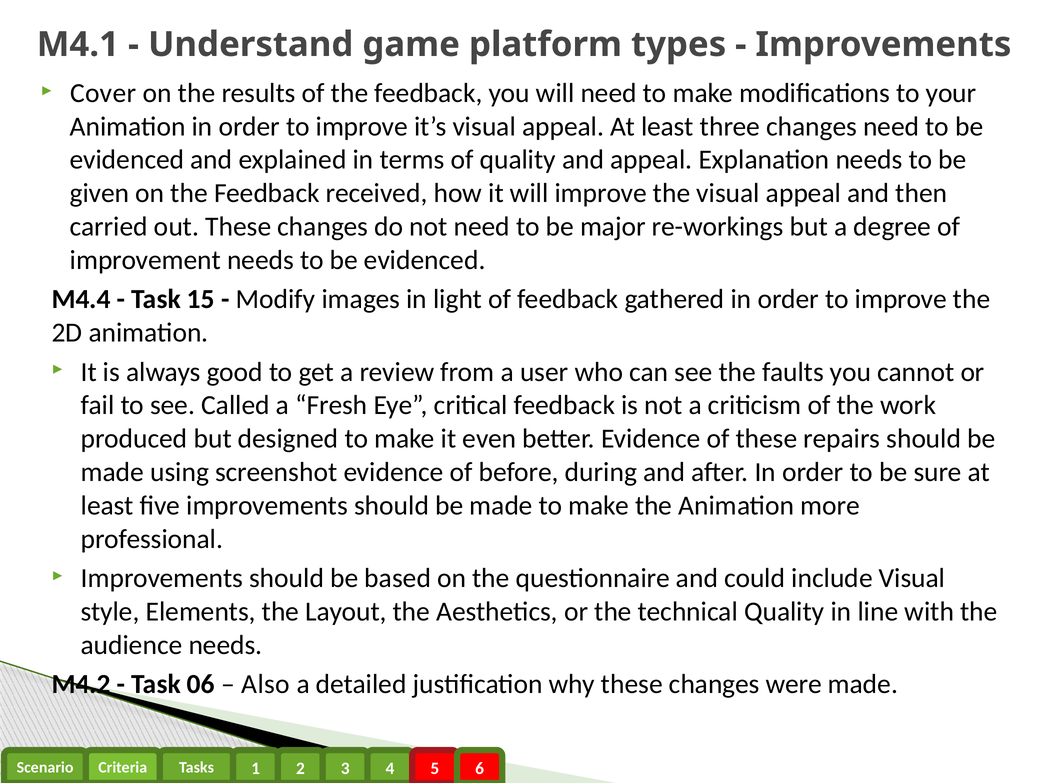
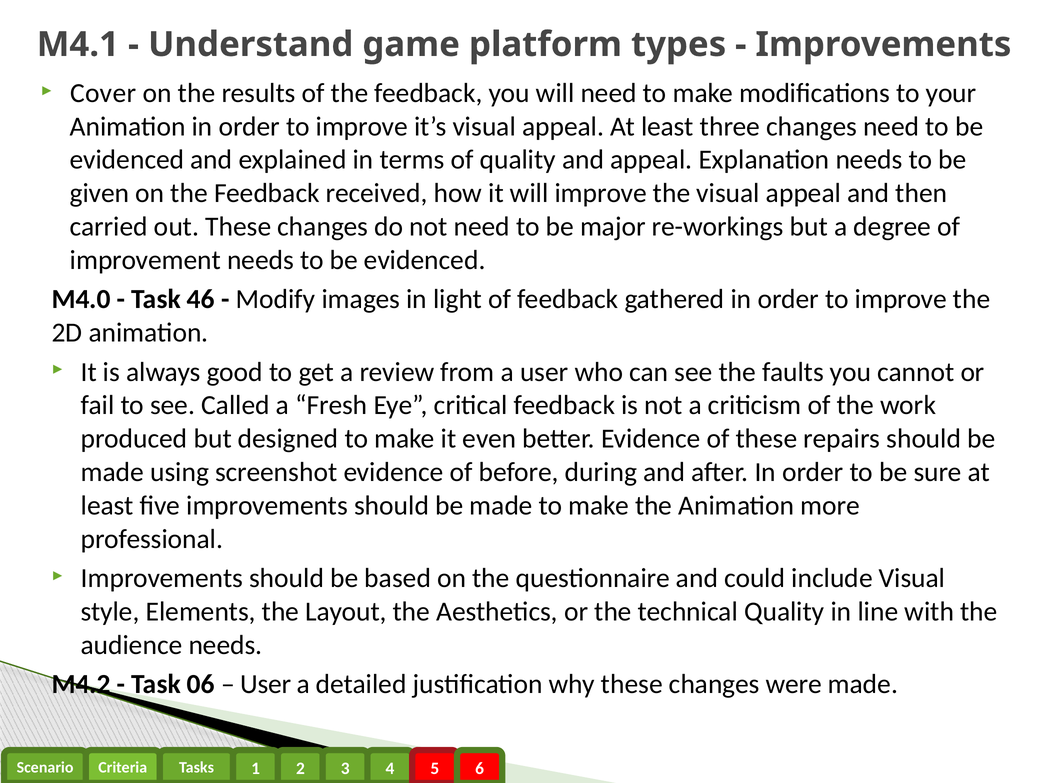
M4.4: M4.4 -> M4.0 (81, 299)
15: 15 -> 46 (201, 299)
Also: Also -> User (266, 684)
